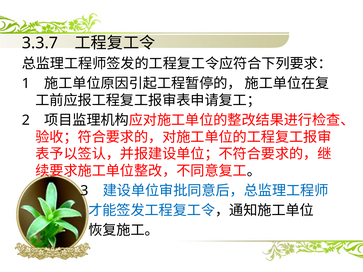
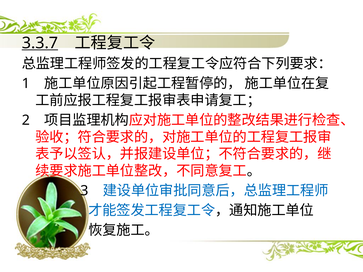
3.3.7 underline: none -> present (40, 43)
